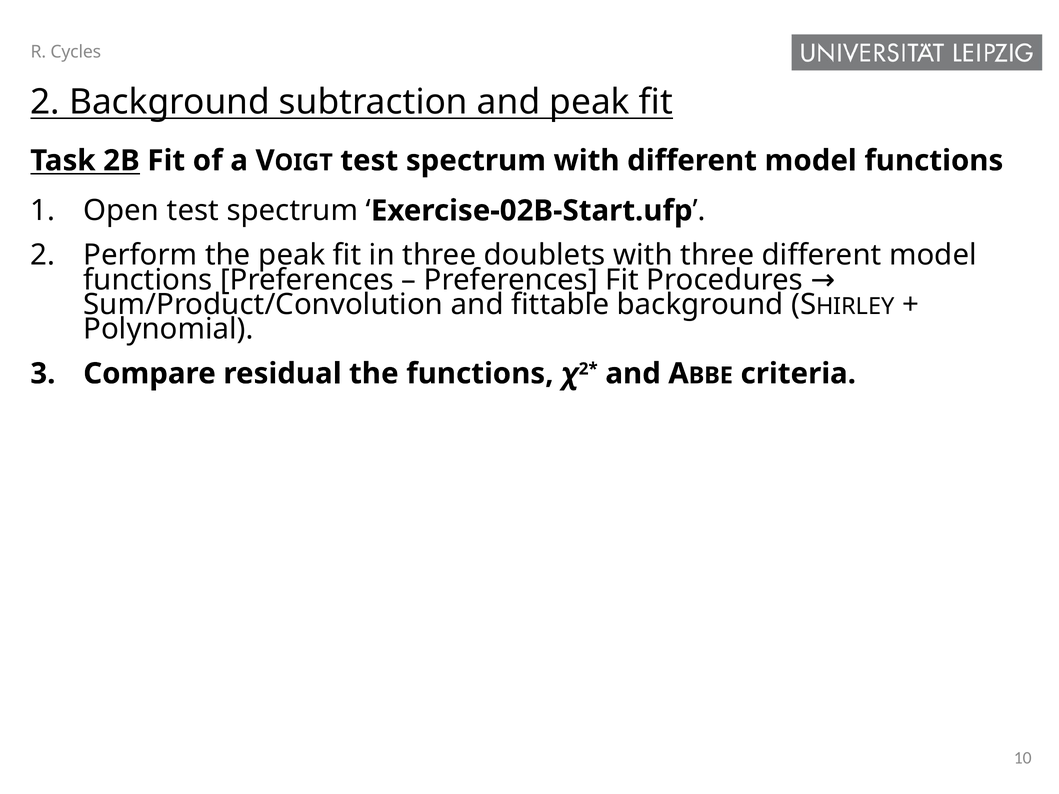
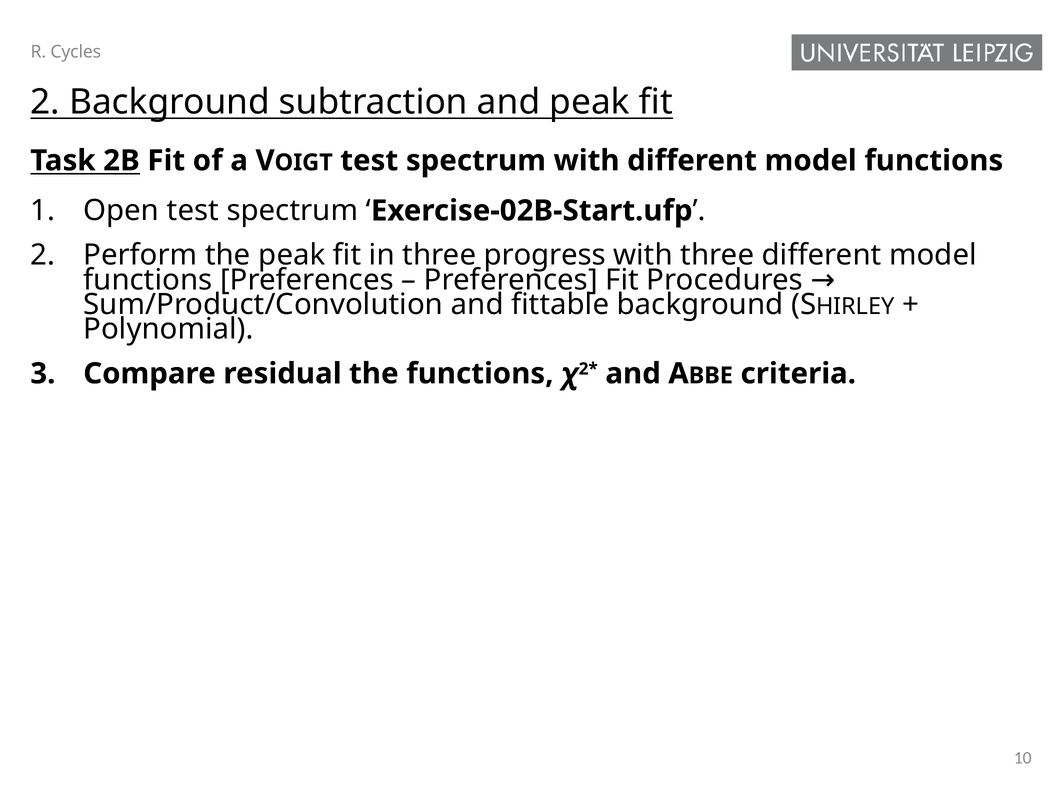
doublets: doublets -> progress (545, 255)
